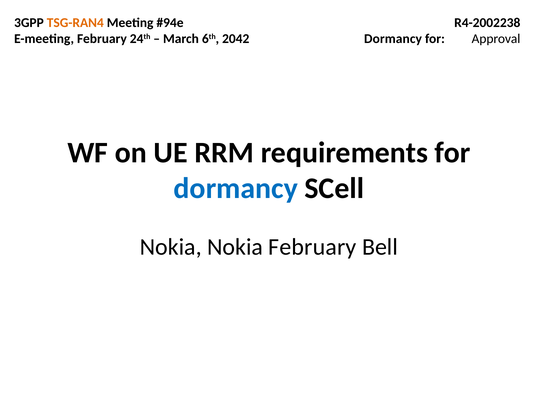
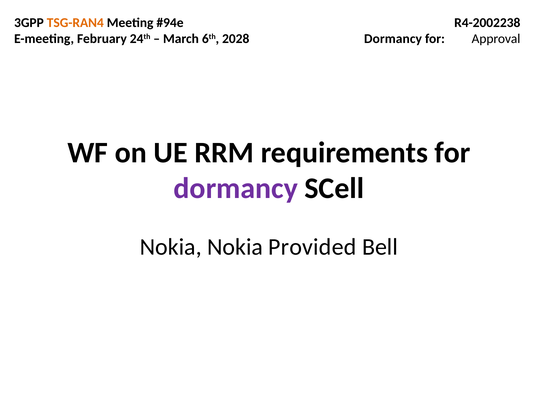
2042: 2042 -> 2028 (236, 39)
dormancy colour: blue -> purple (236, 189)
Nokia February: February -> Provided (312, 247)
